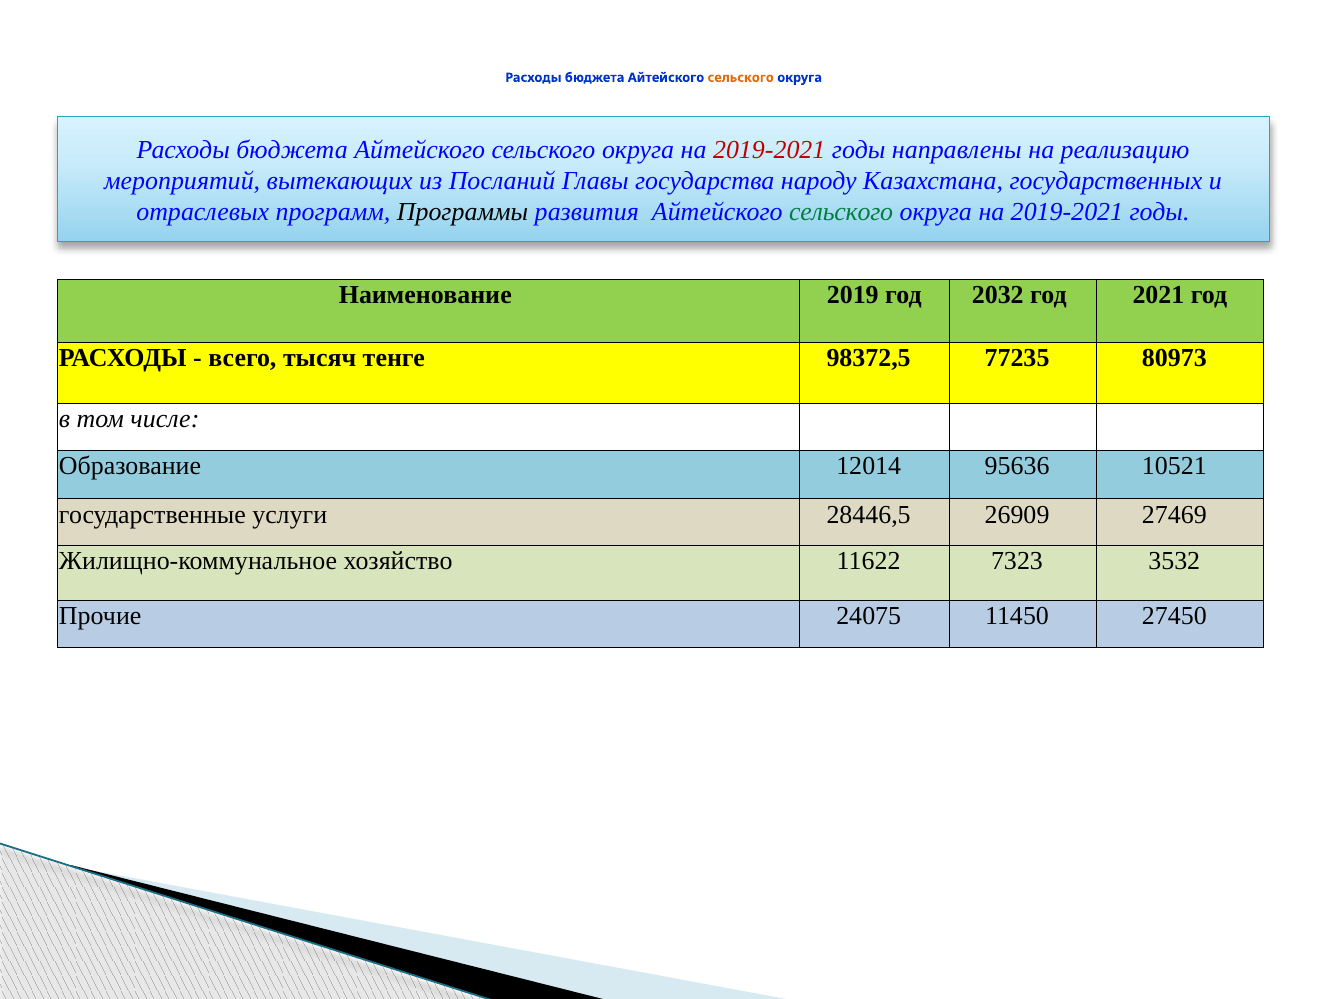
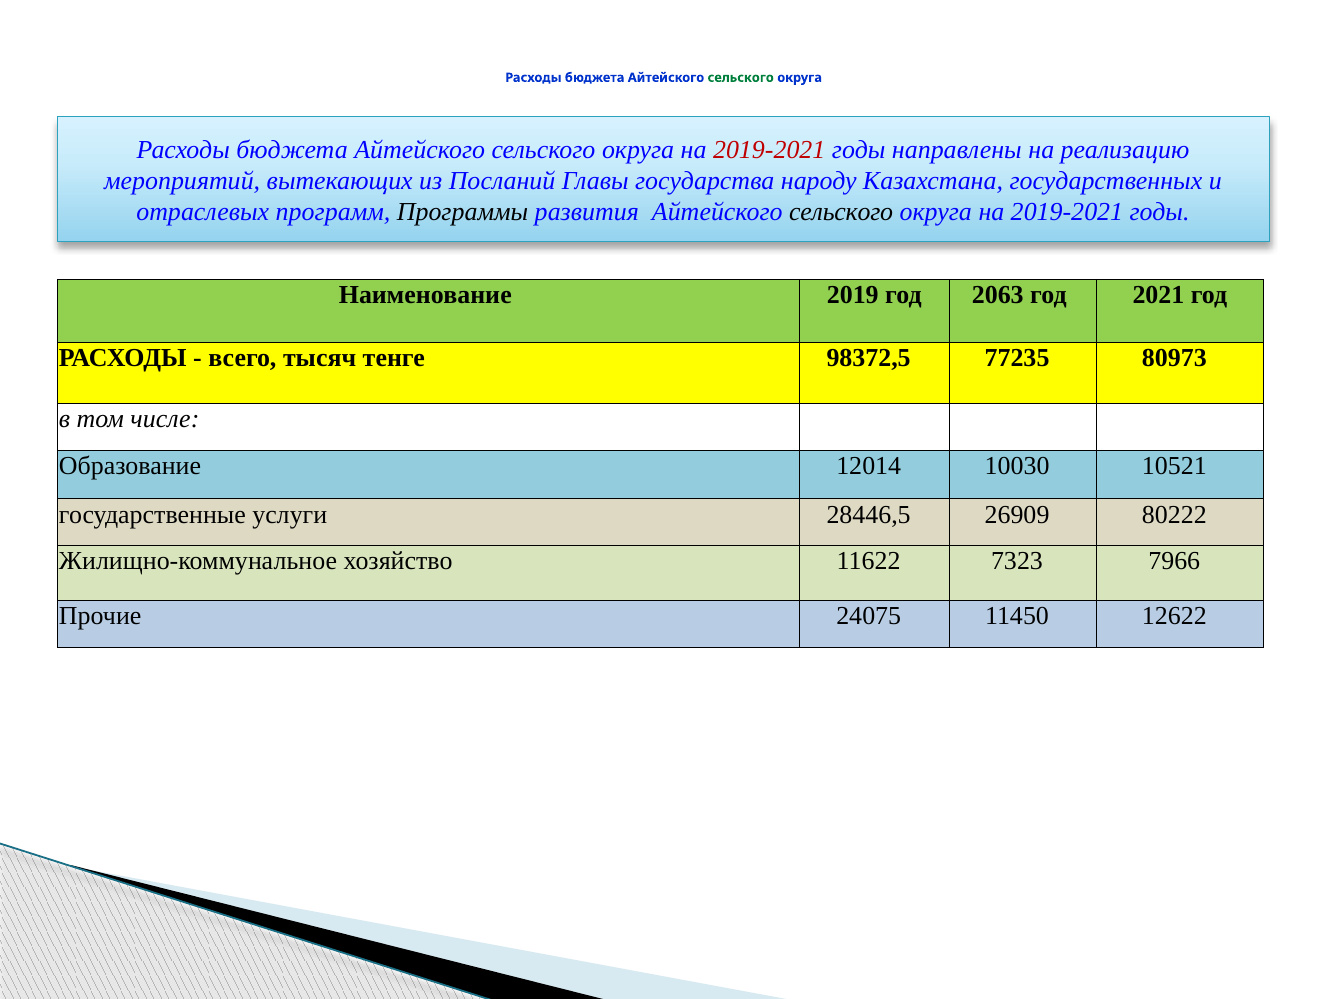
сельского colour: orange -> green (741, 78)
сельского colour: green -> black (841, 212)
2032: 2032 -> 2063 (998, 295)
95636: 95636 -> 10030 (1017, 466)
27469: 27469 -> 80222 (1174, 515)
3532: 3532 -> 7966 (1174, 561)
27450: 27450 -> 12622 (1174, 616)
